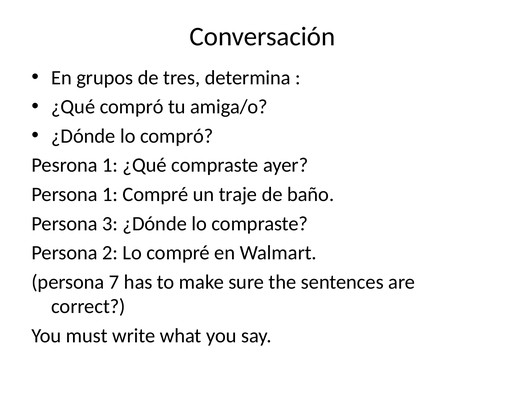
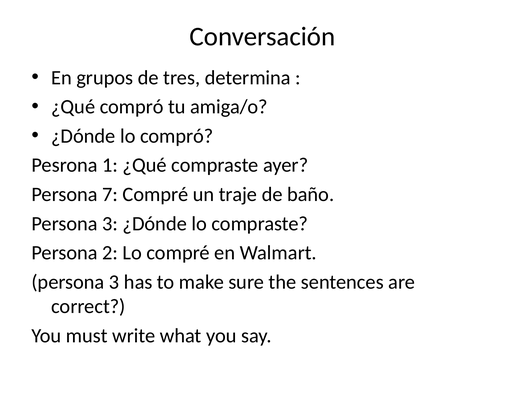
Persona 1: 1 -> 7 (110, 194)
7: 7 -> 3 (114, 282)
